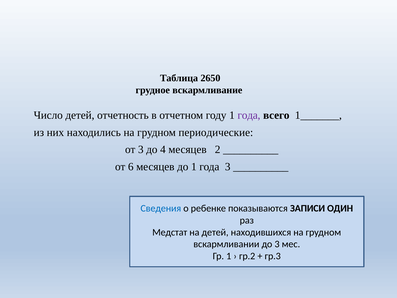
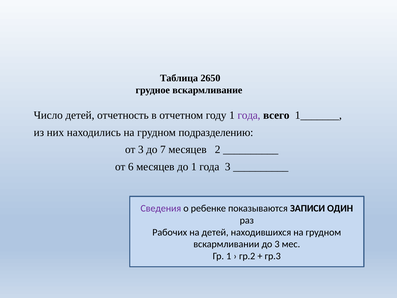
периодические: периодические -> подразделению (216, 132)
4: 4 -> 7 (163, 149)
Сведения colour: blue -> purple (161, 208)
Медстат: Медстат -> Рабочих (170, 232)
